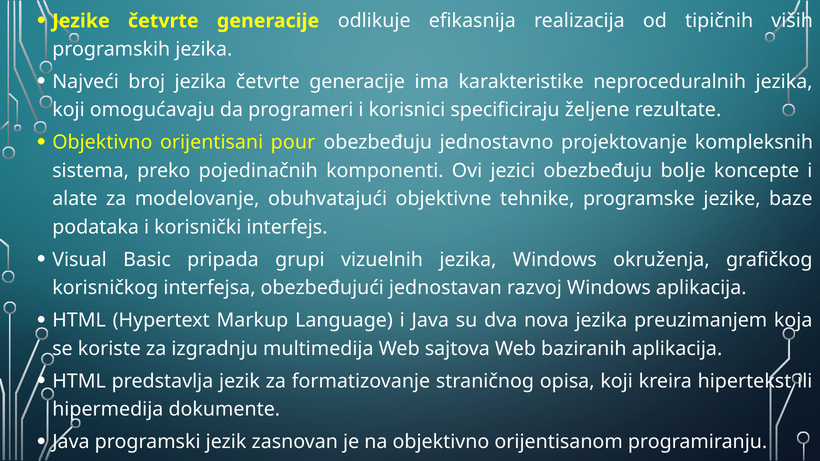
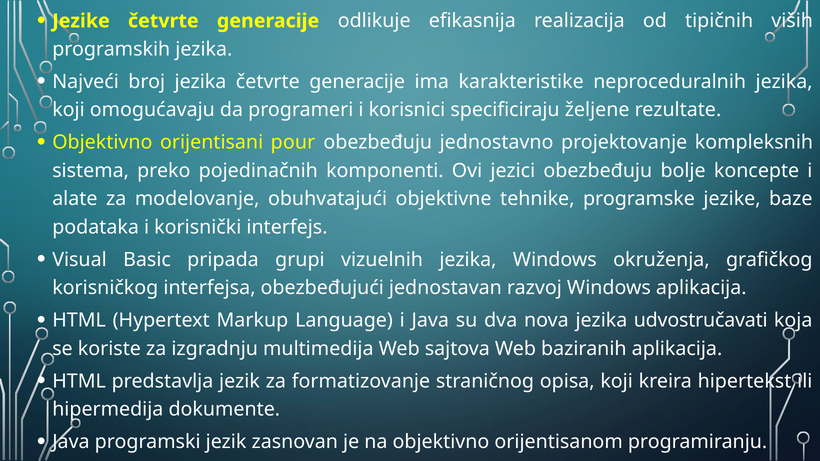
preuzimanjem: preuzimanjem -> udvostručavati (701, 321)
